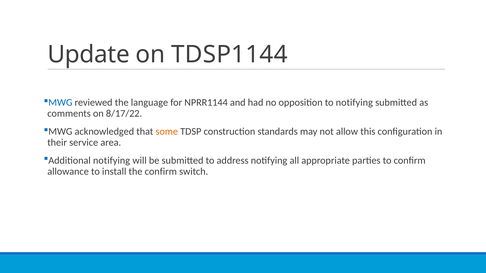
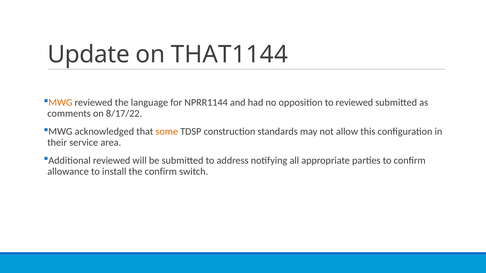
TDSP1144: TDSP1144 -> THAT1144 (229, 54)
MWG colour: blue -> orange (60, 103)
to notifying: notifying -> reviewed (354, 103)
Additional notifying: notifying -> reviewed (112, 161)
